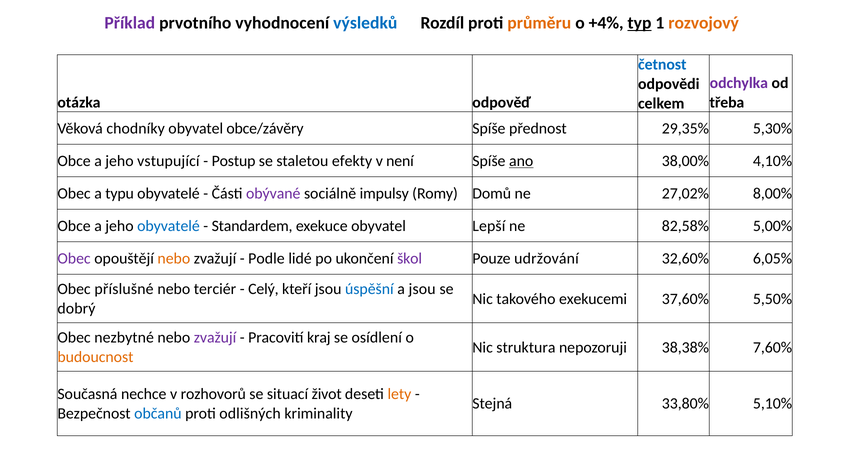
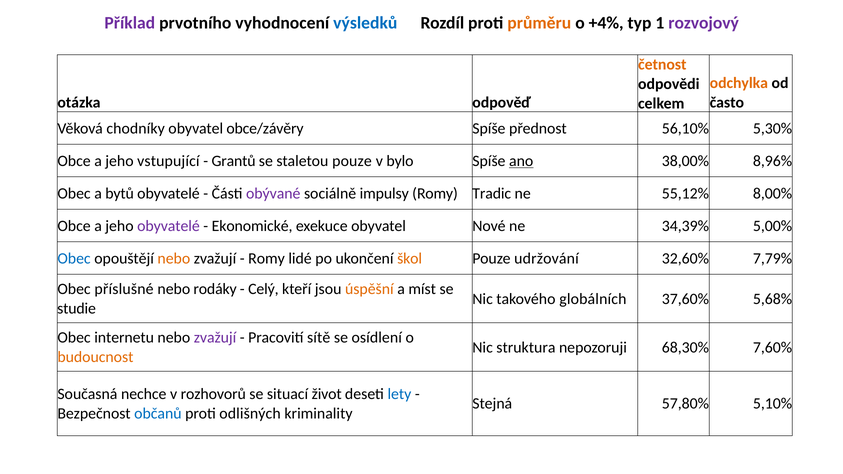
typ underline: present -> none (640, 23)
rozvojový colour: orange -> purple (704, 23)
četnost colour: blue -> orange (662, 65)
odchylka colour: purple -> orange (739, 83)
třeba: třeba -> často (727, 102)
29,35%: 29,35% -> 56,10% (685, 129)
Postup: Postup -> Grantů (234, 161)
staletou efekty: efekty -> pouze (352, 161)
není: není -> bylo (400, 161)
4,10%: 4,10% -> 8,96% (772, 161)
typu: typu -> bytů (120, 193)
Domů: Domů -> Tradic (492, 193)
27,02%: 27,02% -> 55,12% (685, 193)
obyvatelé colour: blue -> purple (168, 226)
Standardem: Standardem -> Ekonomické (252, 226)
Lepší: Lepší -> Nové (489, 226)
82,58%: 82,58% -> 34,39% (685, 226)
Obec colour: purple -> blue (74, 258)
Podle: Podle -> Romy (267, 258)
škol colour: purple -> orange (410, 258)
6,05%: 6,05% -> 7,79% (772, 258)
terciér: terciér -> rodáky (215, 289)
úspěšní colour: blue -> orange (369, 289)
a jsou: jsou -> míst (422, 289)
exekucemi: exekucemi -> globálních (593, 299)
5,50%: 5,50% -> 5,68% (772, 299)
dobrý: dobrý -> studie (77, 309)
nezbytné: nezbytné -> internetu (124, 338)
kraj: kraj -> sítě (319, 338)
38,38%: 38,38% -> 68,30% (685, 347)
lety colour: orange -> blue (399, 394)
33,80%: 33,80% -> 57,80% (685, 404)
